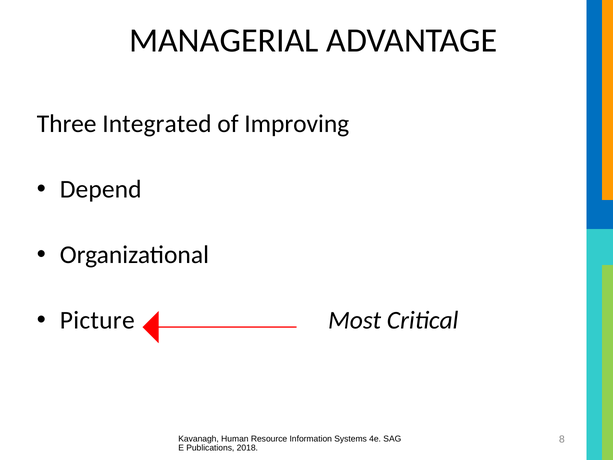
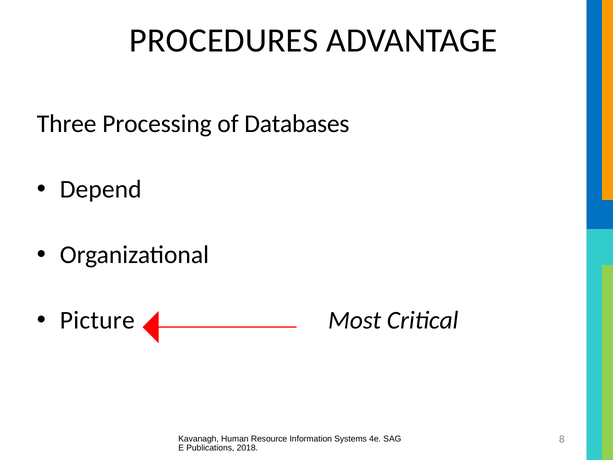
MANAGERIAL: MANAGERIAL -> PROCEDURES (224, 41)
Integrated: Integrated -> Processing (157, 124)
Improving: Improving -> Databases (297, 124)
